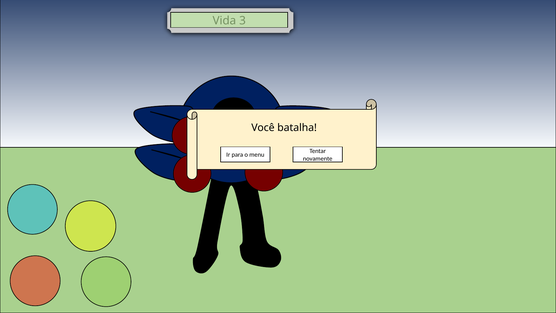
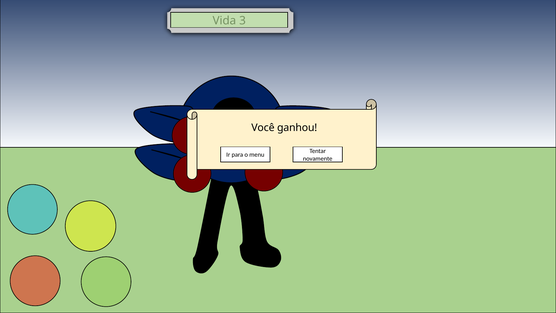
batalha: batalha -> ganhou (297, 127)
